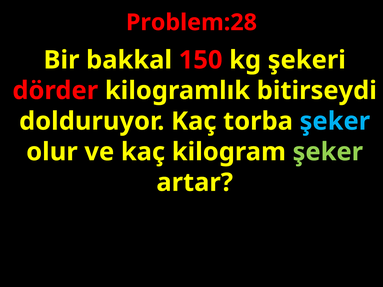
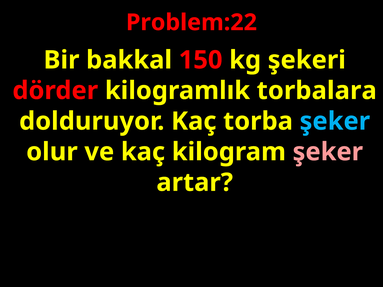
Problem:28: Problem:28 -> Problem:22 (191, 22)
bitirseydi: bitirseydi -> torbalara (317, 91)
şeker colour: light green -> pink (328, 152)
